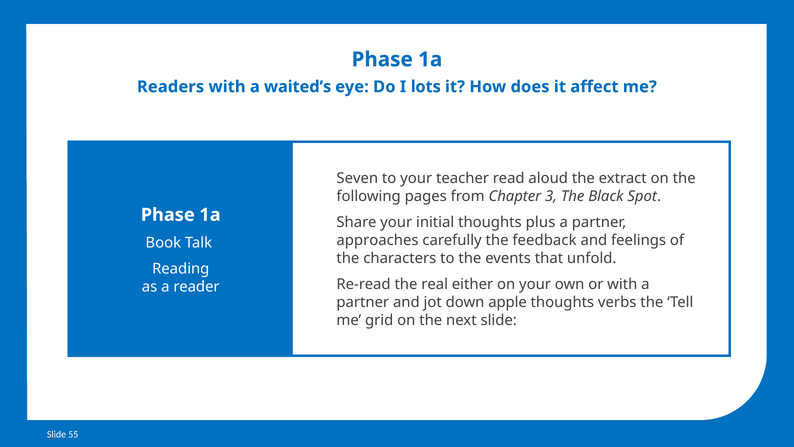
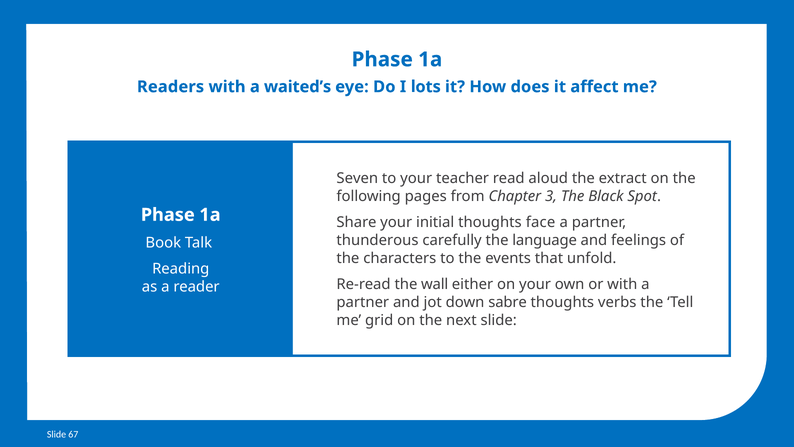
plus: plus -> face (541, 222)
approaches: approaches -> thunderous (378, 240)
feedback: feedback -> language (545, 240)
real: real -> wall (435, 284)
apple: apple -> sabre (508, 302)
55: 55 -> 67 (73, 434)
